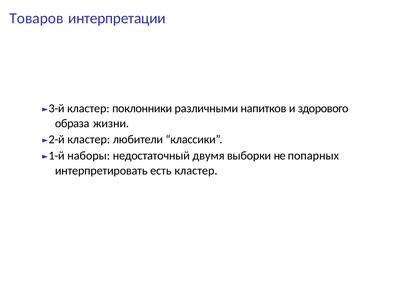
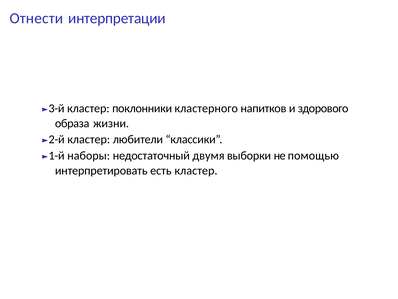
Товаров: Товаров -> Отнести (36, 18)
различными: различными -> кластерного (206, 108)
попарных: попарных -> помощью (313, 155)
